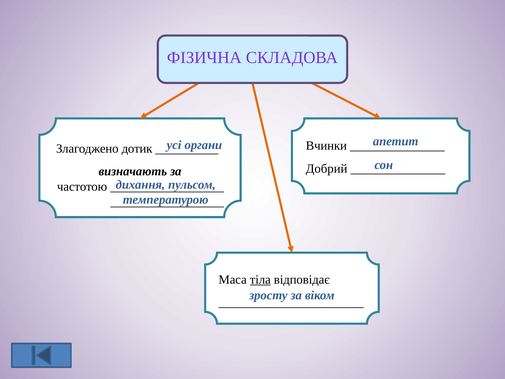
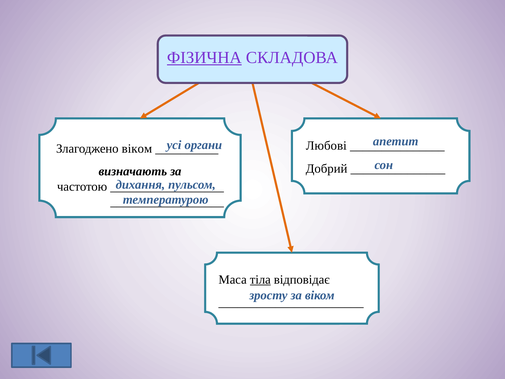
ФІЗИЧНА underline: none -> present (204, 58)
Вчинки: Вчинки -> Любові (326, 146)
Злагоджено дотик: дотик -> віком (137, 149)
